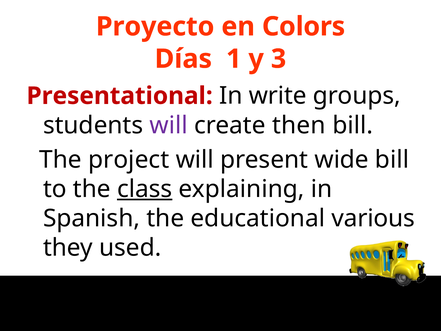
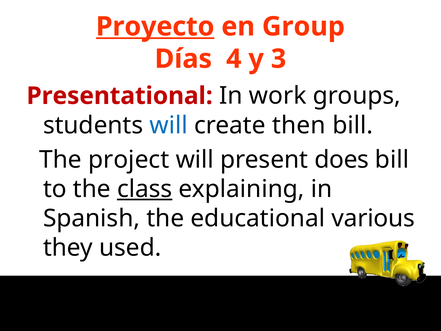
Proyecto underline: none -> present (155, 27)
Colors: Colors -> Group (303, 27)
1: 1 -> 4 (234, 59)
write: write -> work (278, 96)
will colour: purple -> blue (169, 125)
wide: wide -> does (342, 159)
